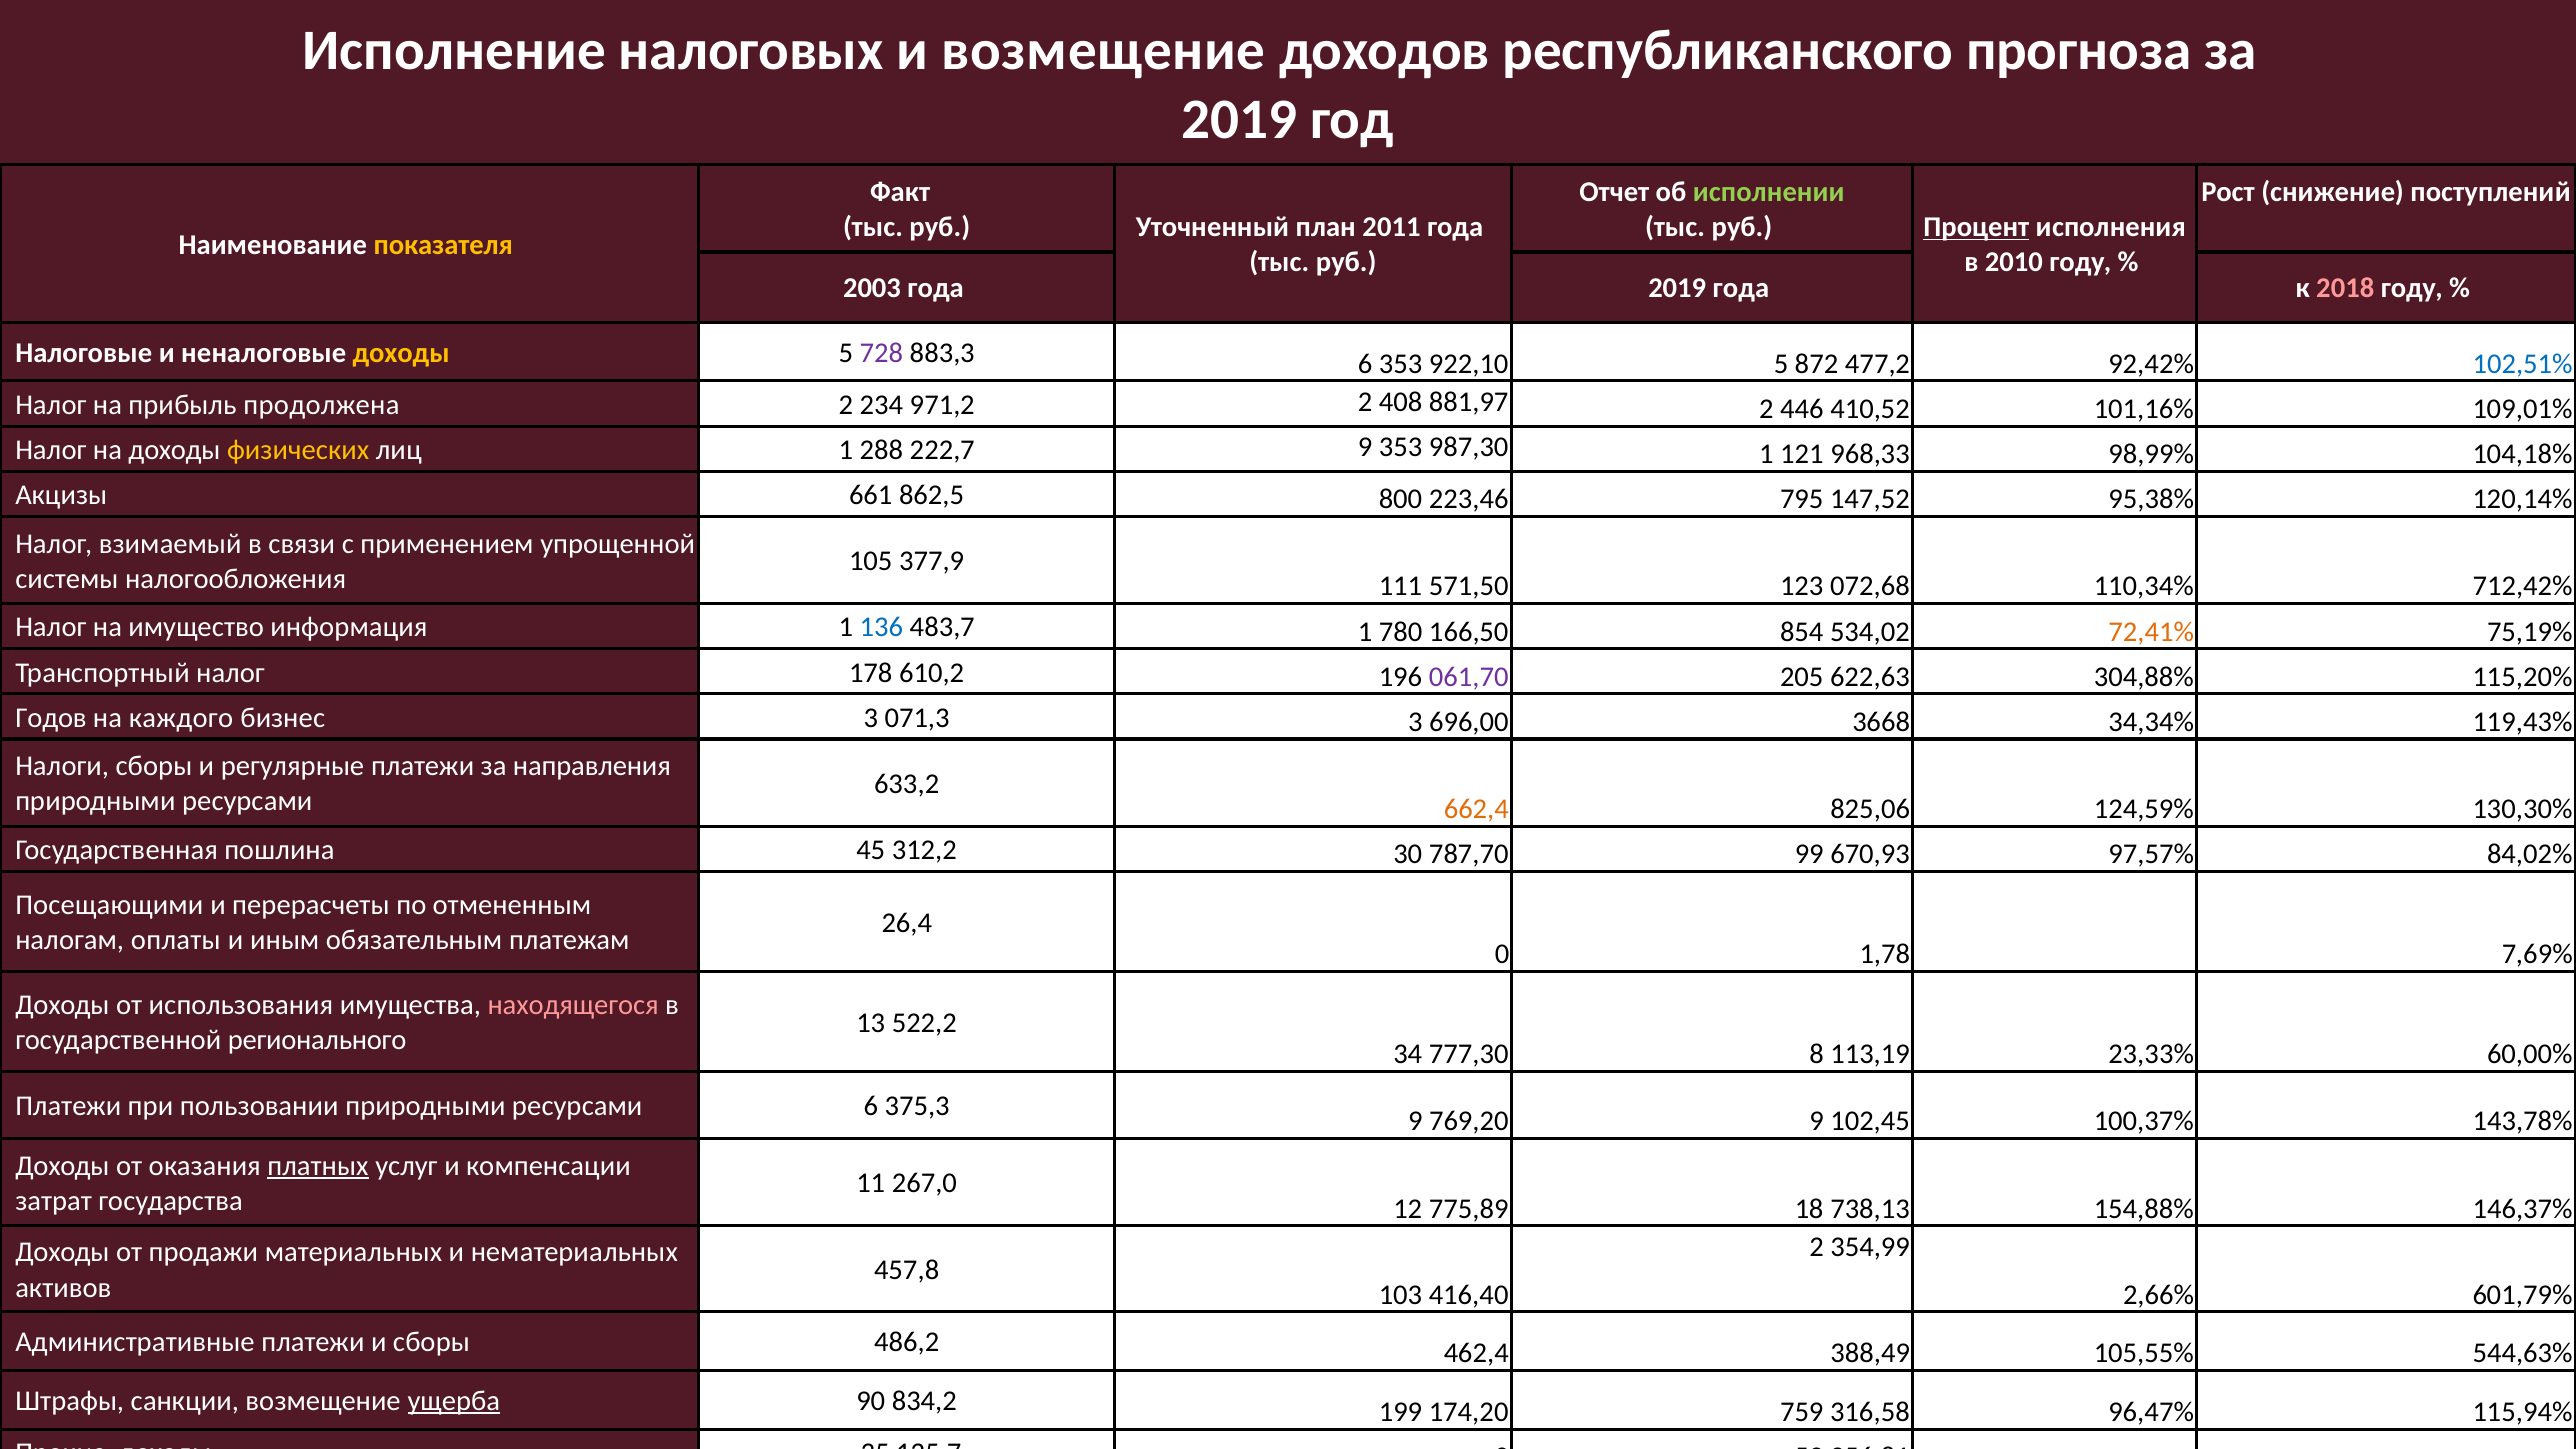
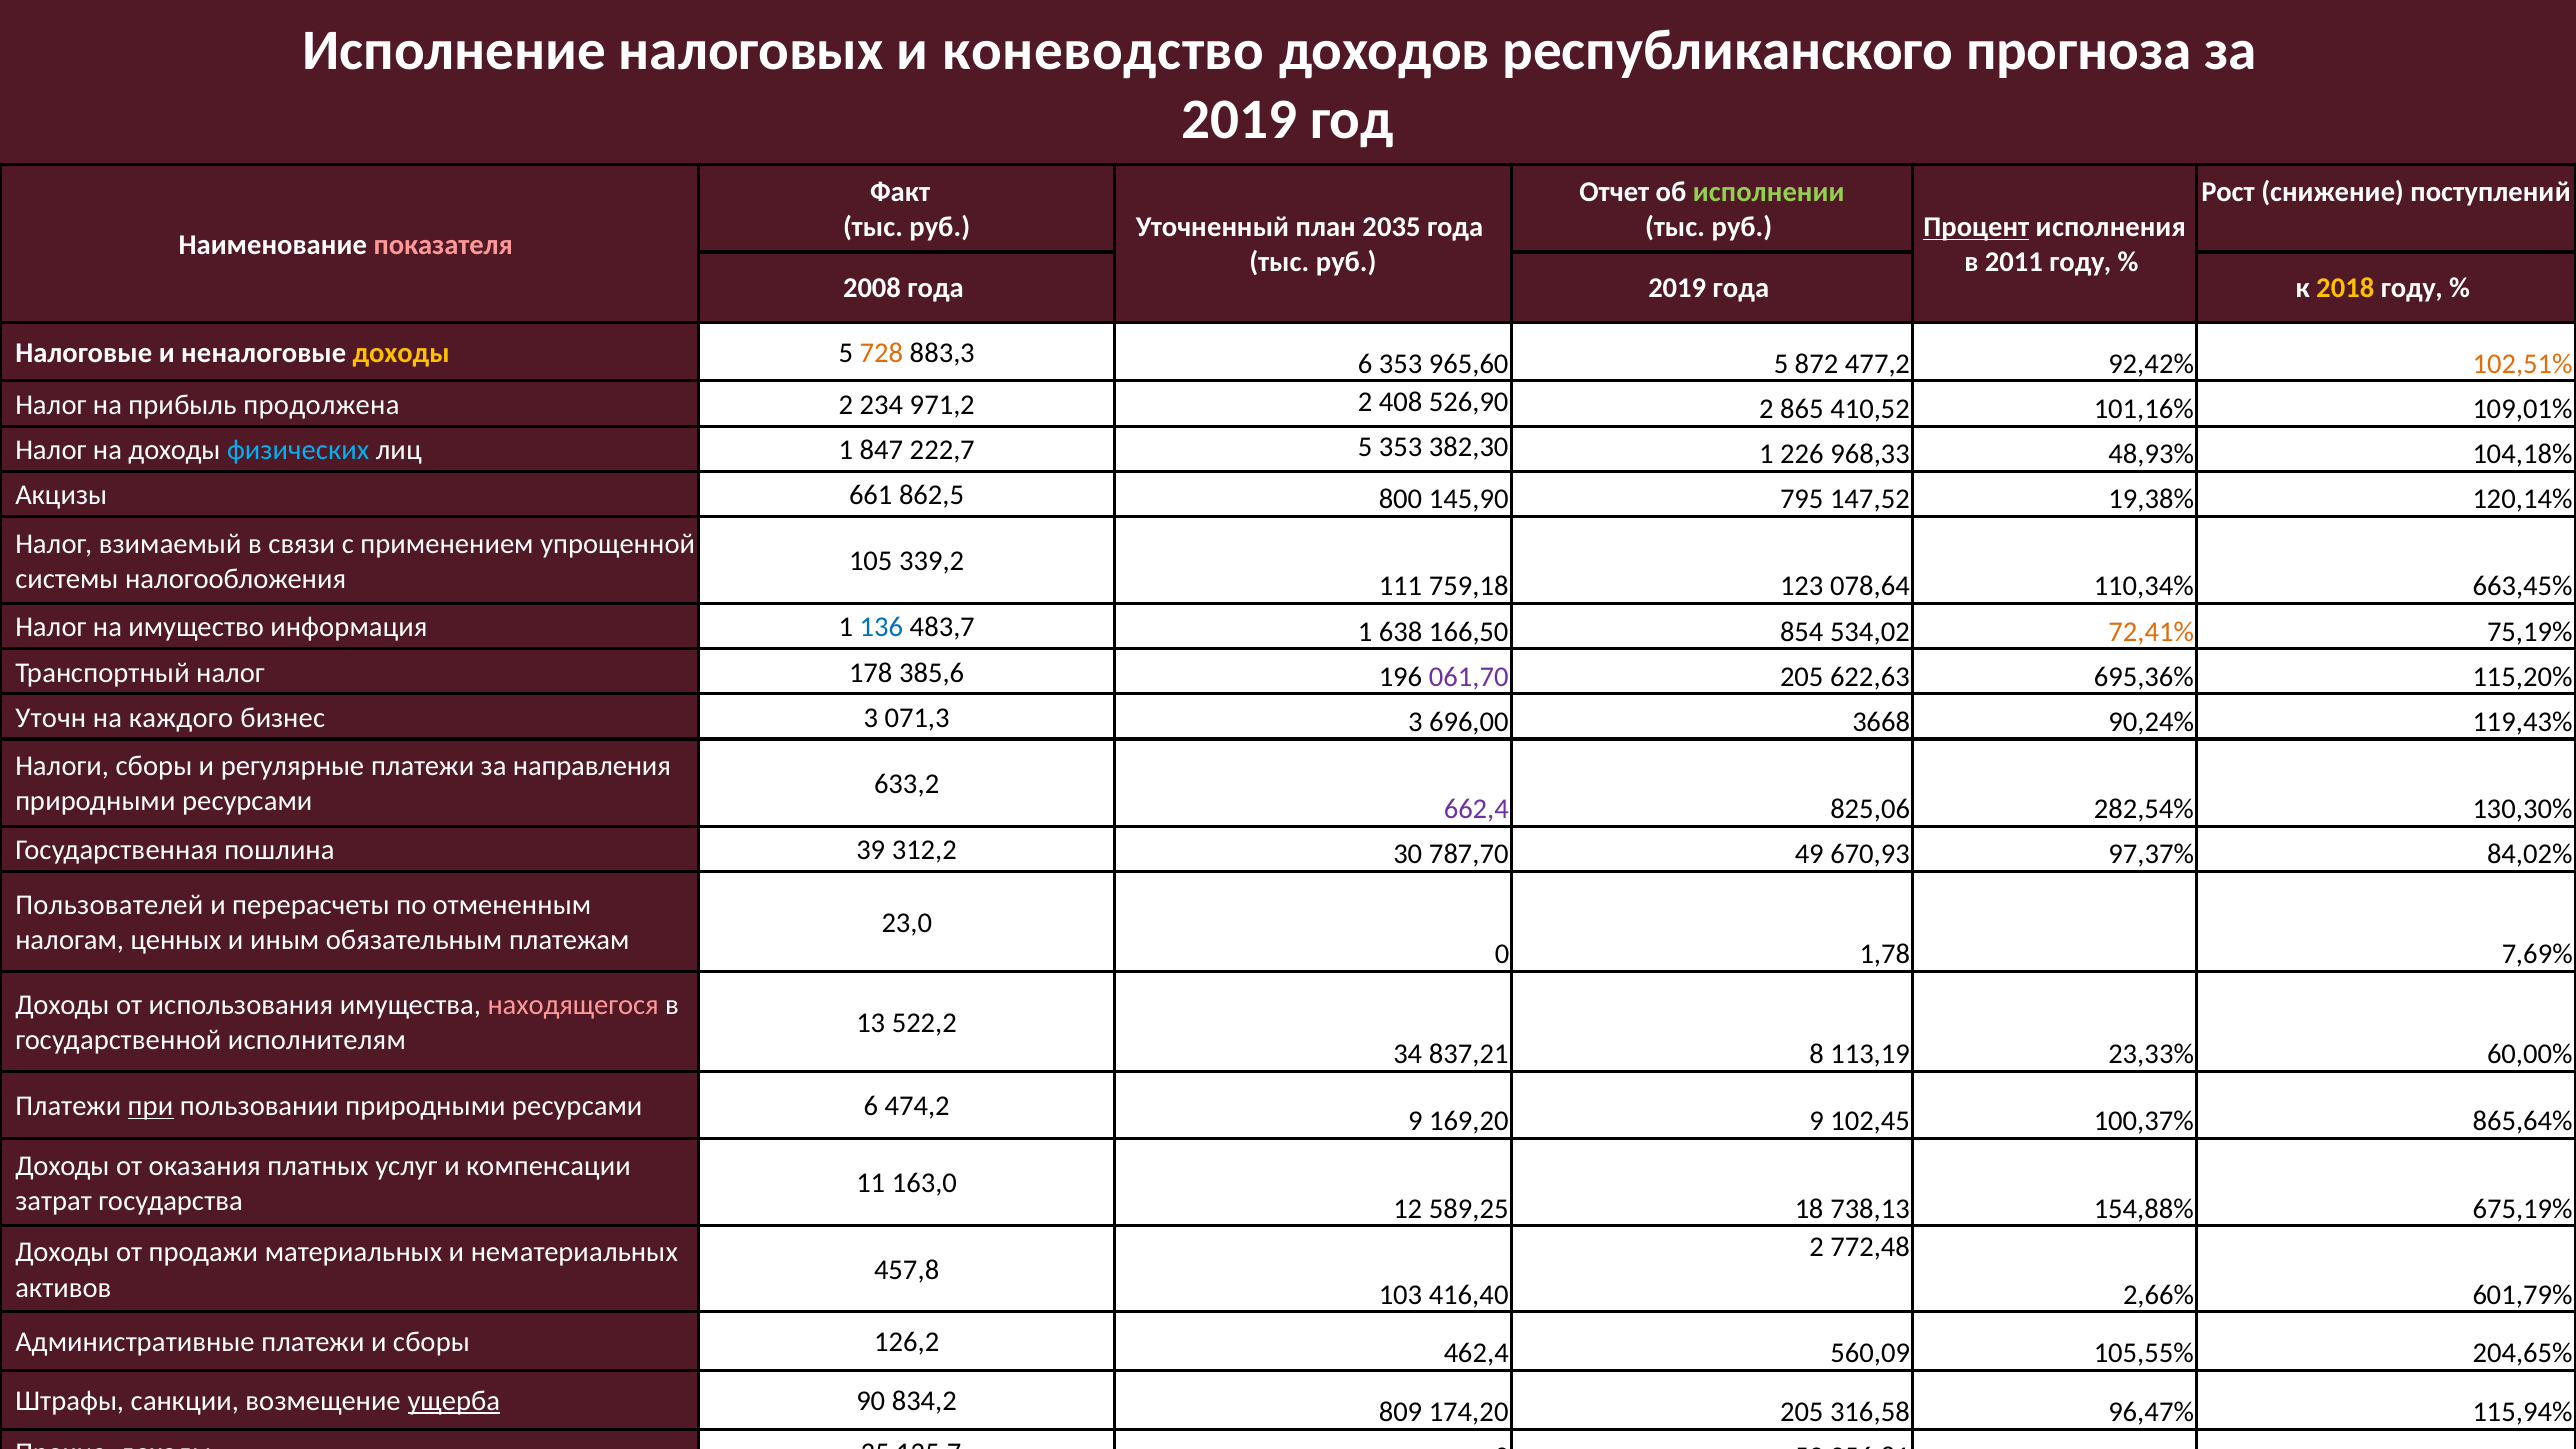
и возмещение: возмещение -> коневодство (1103, 51)
2011: 2011 -> 2035 (1392, 227)
показателя colour: yellow -> pink (443, 245)
2010: 2010 -> 2011 (2014, 262)
2003: 2003 -> 2008 (872, 288)
2018 colour: pink -> yellow (2345, 288)
728 colour: purple -> orange (881, 353)
922,10: 922,10 -> 965,60 (1469, 364)
102,51% colour: blue -> orange (2523, 364)
881,97: 881,97 -> 526,90 (1469, 402)
446: 446 -> 865 (1802, 409)
физических colour: yellow -> light blue (298, 450)
288: 288 -> 847 (881, 450)
222,7 9: 9 -> 5 (1365, 447)
987,30: 987,30 -> 382,30 (1469, 447)
121: 121 -> 226 (1802, 454)
98,99%: 98,99% -> 48,93% (2151, 454)
223,46: 223,46 -> 145,90 (1469, 499)
95,38%: 95,38% -> 19,38% (2151, 499)
377,9: 377,9 -> 339,2 (932, 561)
571,50: 571,50 -> 759,18 (1469, 586)
072,68: 072,68 -> 078,64 (1870, 586)
712,42%: 712,42% -> 663,45% (2523, 586)
780: 780 -> 638 (1401, 632)
610,2: 610,2 -> 385,6 (932, 673)
304,88%: 304,88% -> 695,36% (2144, 677)
Годов: Годов -> Уточн (51, 718)
34,34%: 34,34% -> 90,24% (2151, 722)
662,4 colour: orange -> purple (1476, 809)
124,59%: 124,59% -> 282,54% (2144, 809)
45: 45 -> 39 (871, 850)
99: 99 -> 49 (1809, 854)
97,57%: 97,57% -> 97,37% (2151, 854)
Посещающими: Посещающими -> Пользователей (109, 905)
26,4: 26,4 -> 23,0 (907, 923)
оплаты: оплаты -> ценных (176, 940)
регионального: регионального -> исполнителям (317, 1040)
777,30: 777,30 -> 837,21 (1469, 1054)
при underline: none -> present (150, 1106)
375,3: 375,3 -> 474,2 (917, 1106)
769,20: 769,20 -> 169,20 (1469, 1121)
143,78%: 143,78% -> 865,64% (2523, 1121)
платных underline: present -> none (318, 1166)
267,0: 267,0 -> 163,0 (924, 1184)
775,89: 775,89 -> 589,25 (1469, 1209)
146,37%: 146,37% -> 675,19% (2523, 1209)
354,99: 354,99 -> 772,48 (1870, 1247)
486,2: 486,2 -> 126,2 (907, 1342)
388,49: 388,49 -> 560,09 (1870, 1353)
544,63%: 544,63% -> 204,65% (2523, 1353)
199: 199 -> 809 (1401, 1412)
174,20 759: 759 -> 205 (1802, 1412)
